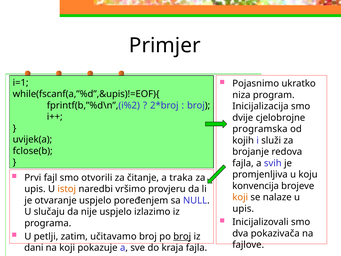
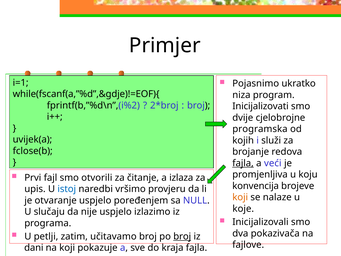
while(fscanf(a,”%d”,&upis)!=EOF){: while(fscanf(a,”%d”,&upis)!=EOF){ -> while(fscanf(a,”%d”,&gdje)!=EOF){ (86, 94)
Inicijalizacija: Inicijalizacija -> Inicijalizovati (260, 106)
fajla underline: none -> present (243, 163)
svih: svih -> veći (273, 163)
traka: traka -> izlaza (181, 177)
istoj colour: orange -> blue (67, 189)
upis: upis -> koje (243, 209)
